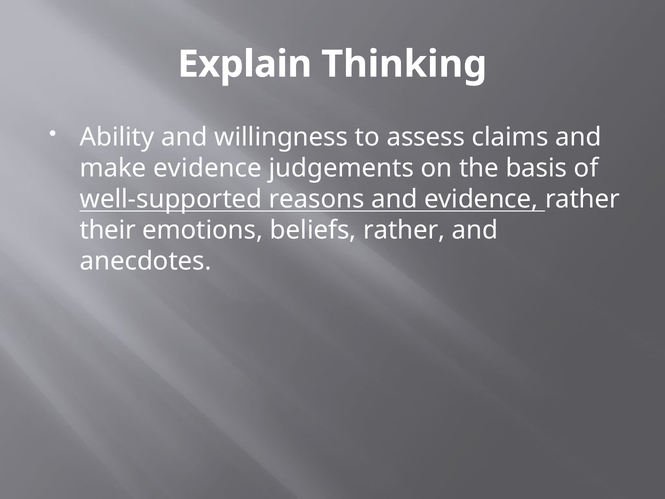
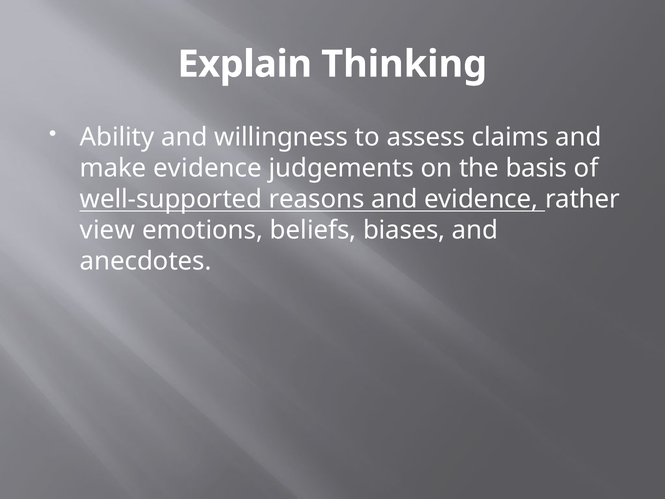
their: their -> view (107, 230)
beliefs rather: rather -> biases (404, 230)
